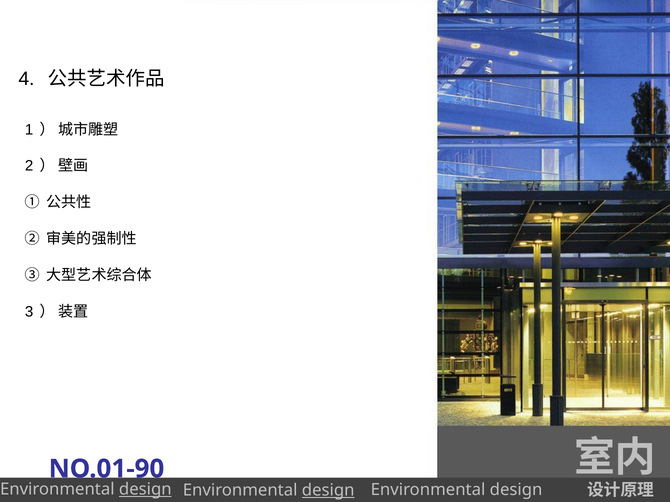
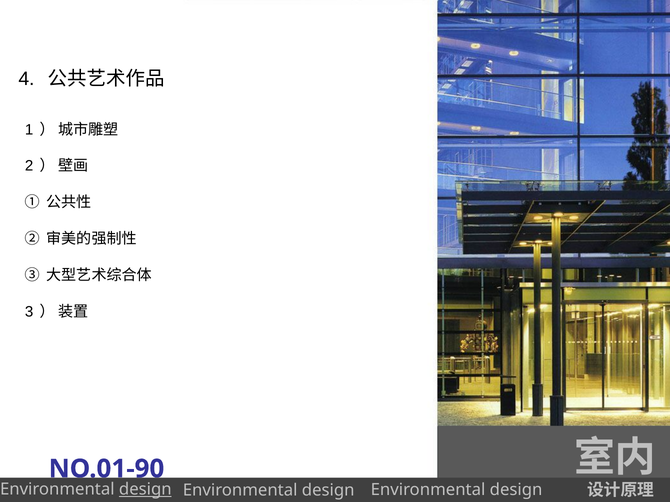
design underline: present -> none (328, 491)
